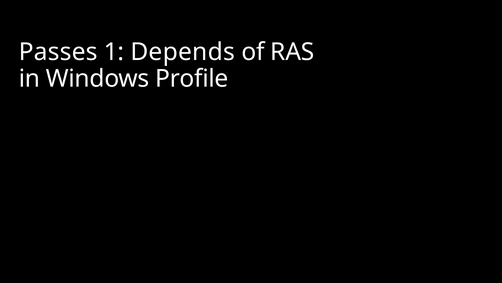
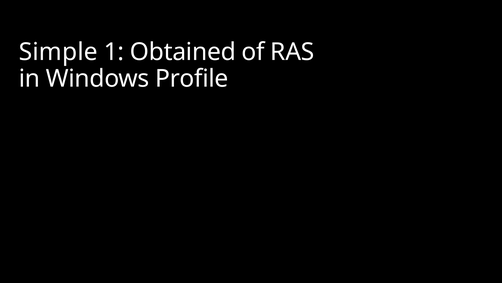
Passes: Passes -> Simple (58, 52)
Depends: Depends -> Obtained (183, 52)
